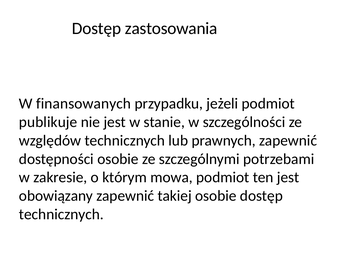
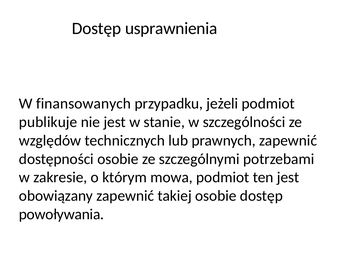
zastosowania: zastosowania -> usprawnienia (171, 28)
technicznych: technicznych -> powoływania (61, 214)
